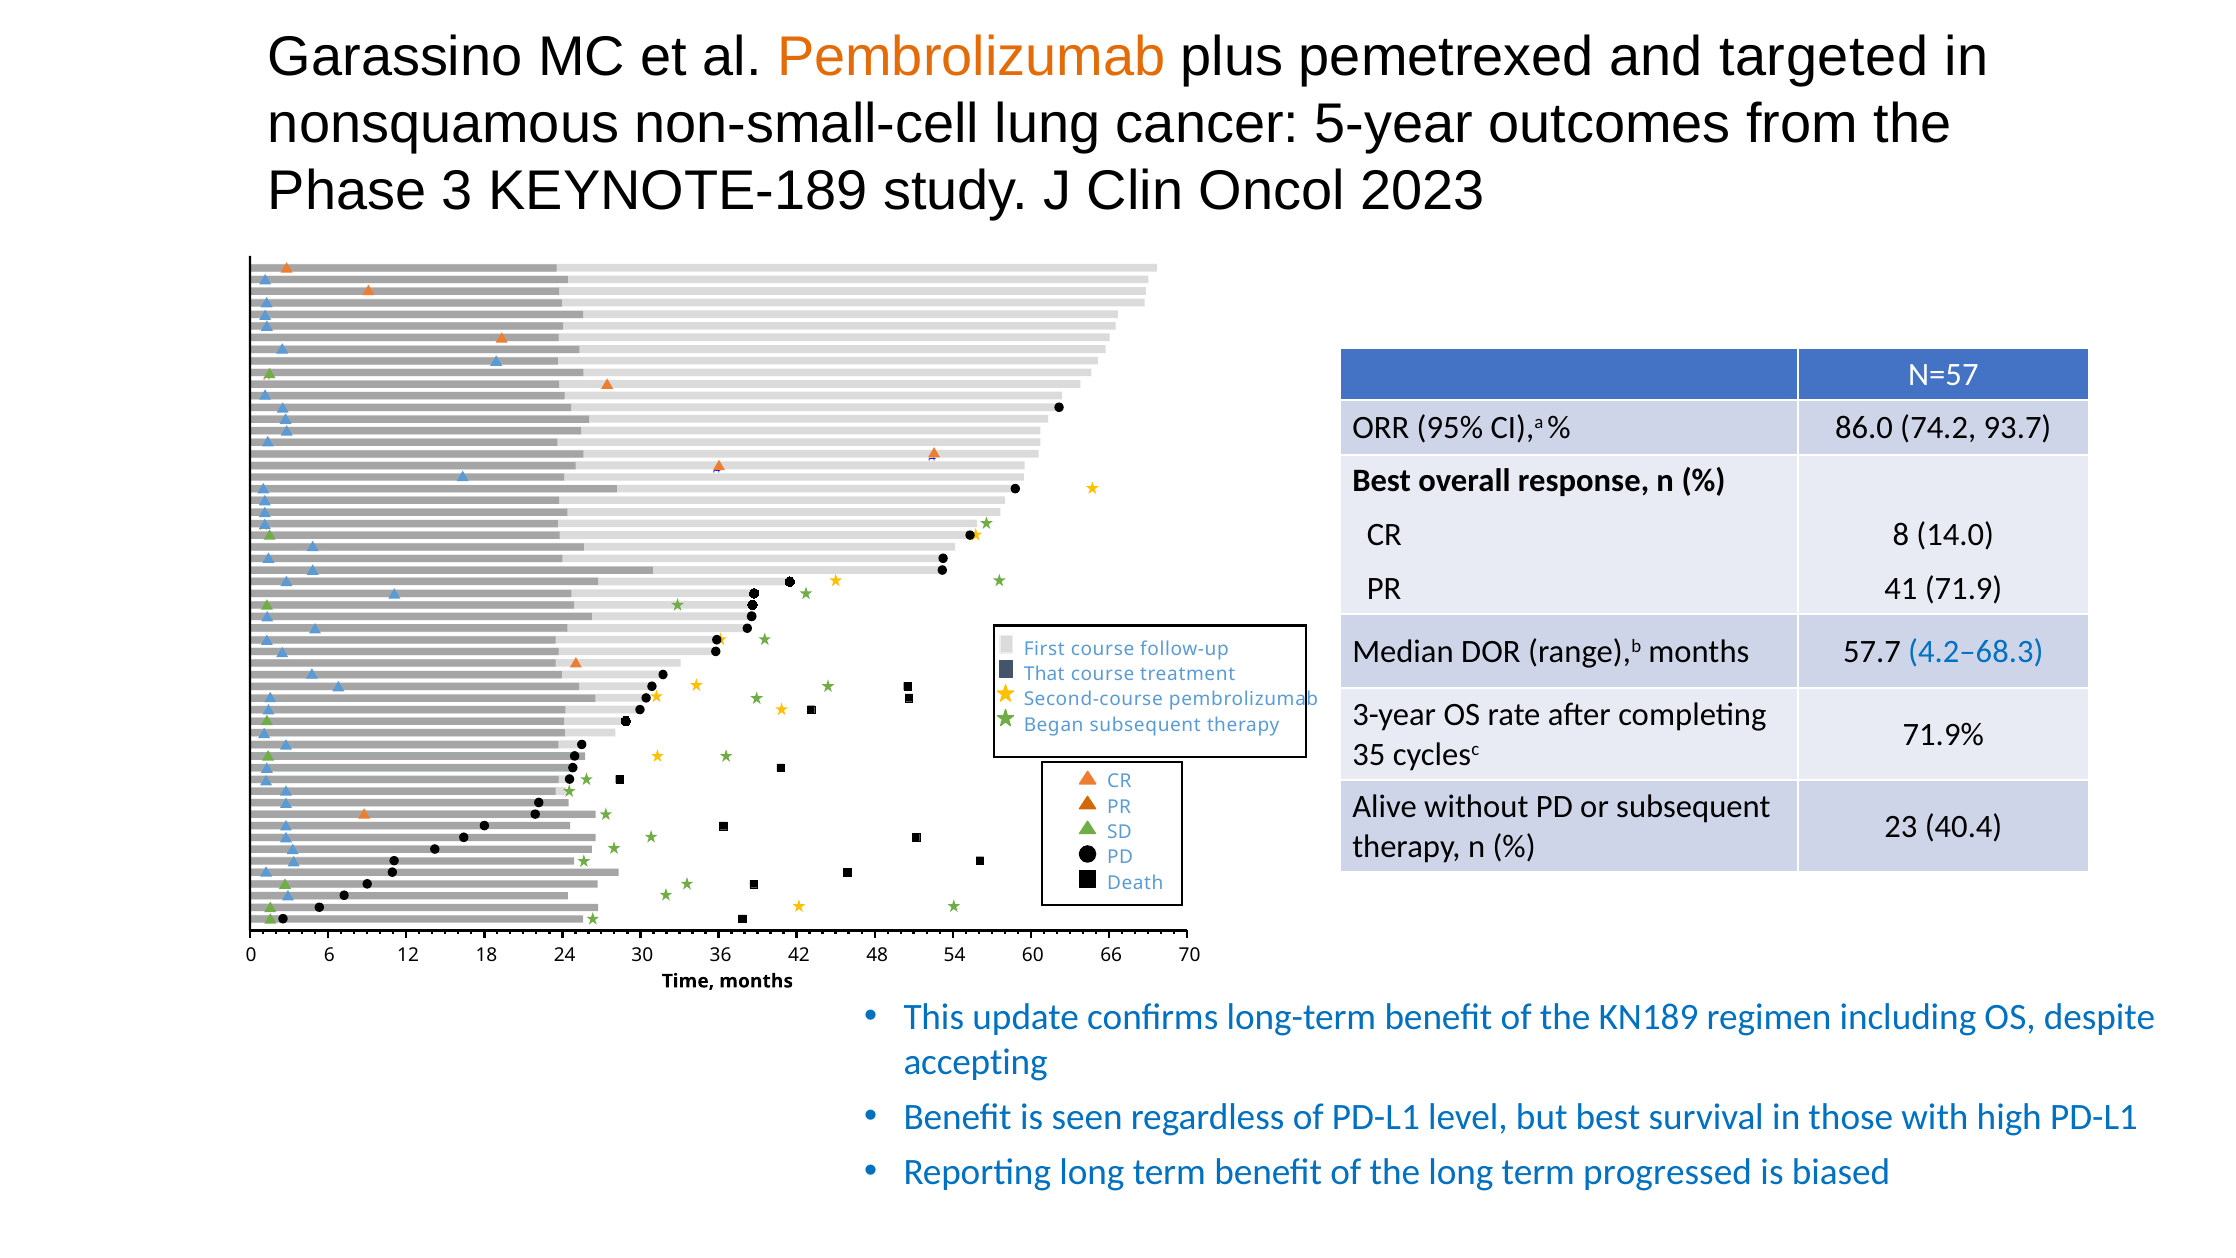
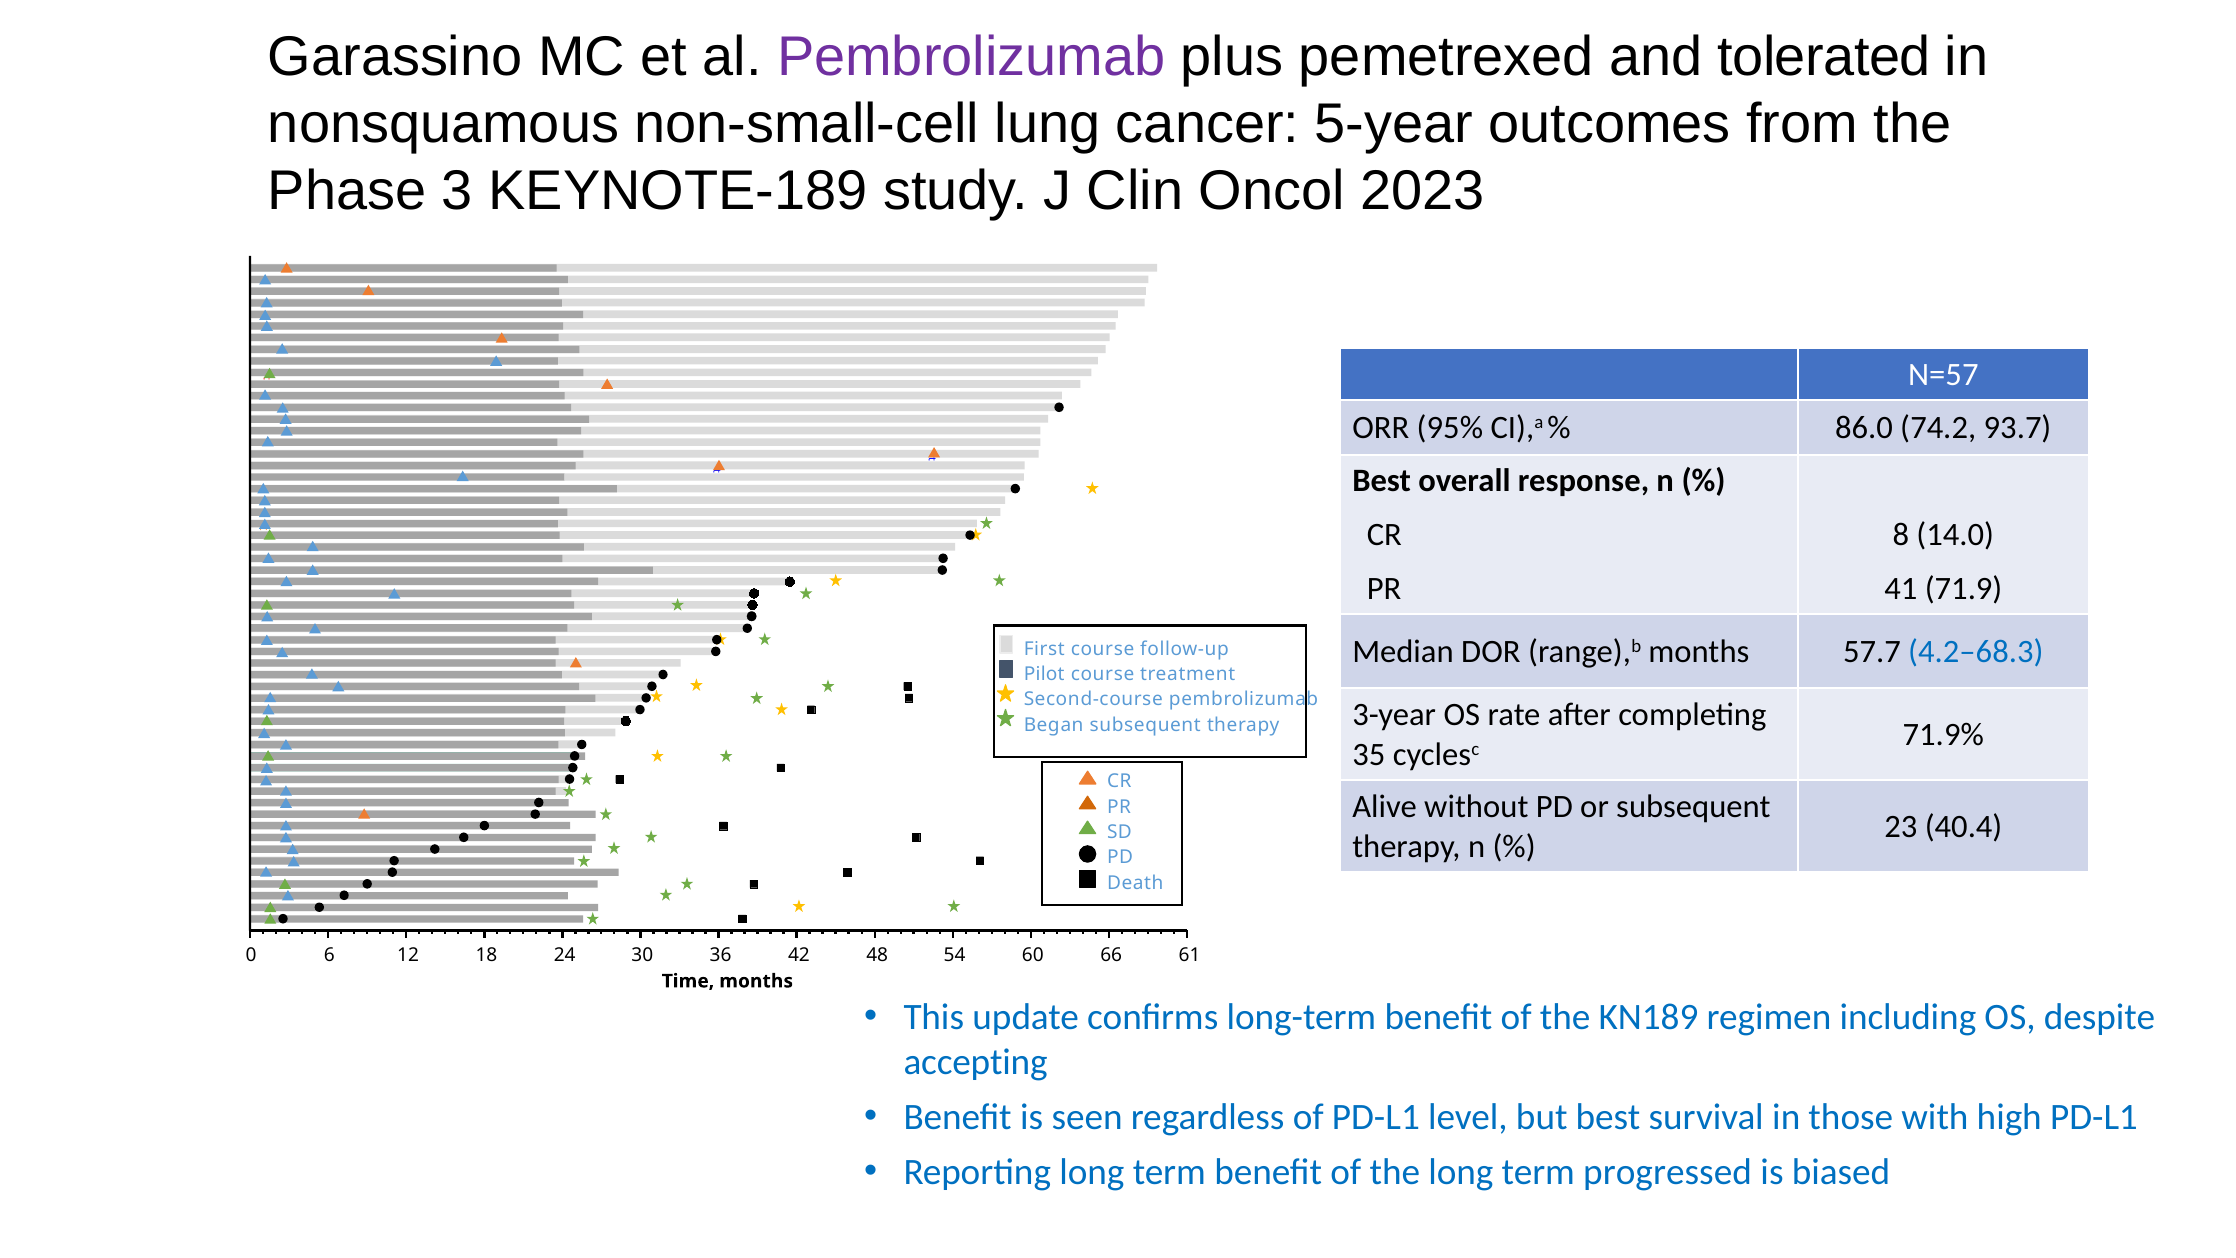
Pembrolizumab colour: orange -> purple (971, 57)
targeted: targeted -> tolerated (1824, 57)
That: That -> Pilot (1044, 674)
70: 70 -> 61 (1190, 955)
